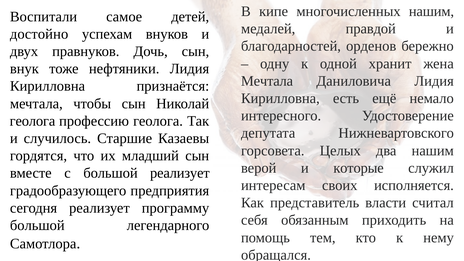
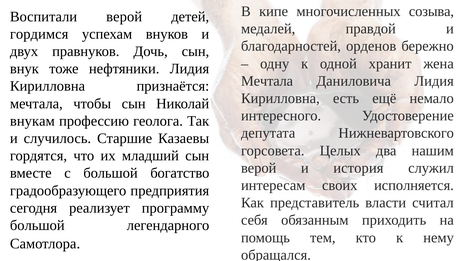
многочисленных нашим: нашим -> созыва (431, 11)
Воспитали самое: самое -> верой (124, 17)
достойно: достойно -> гордимся (39, 34)
геолога: геолога -> внукам (32, 121)
которые: которые -> история (358, 168)
большой реализует: реализует -> богатство (180, 173)
